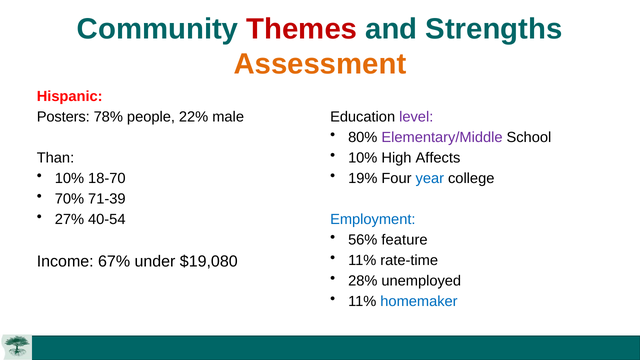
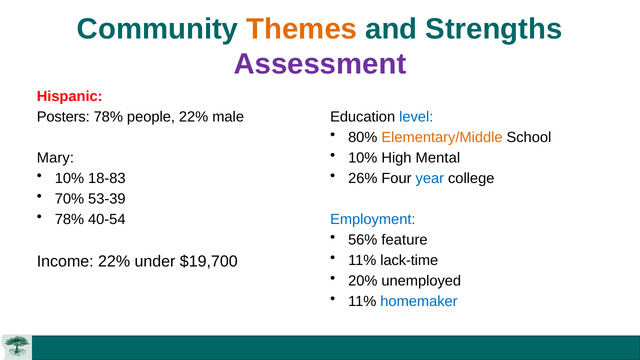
Themes colour: red -> orange (302, 29)
Assessment colour: orange -> purple (320, 64)
level colour: purple -> blue (416, 117)
Elementary/Middle colour: purple -> orange (442, 137)
Affects: Affects -> Mental (438, 158)
Than: Than -> Mary (55, 158)
18-70: 18-70 -> 18-83 (107, 178)
19%: 19% -> 26% (363, 178)
71-39: 71-39 -> 53-39 (107, 199)
27%: 27% -> 78% (69, 219)
rate-time: rate-time -> lack-time (409, 260)
Income 67%: 67% -> 22% (114, 262)
$19,080: $19,080 -> $19,700 (209, 262)
28%: 28% -> 20% (363, 281)
